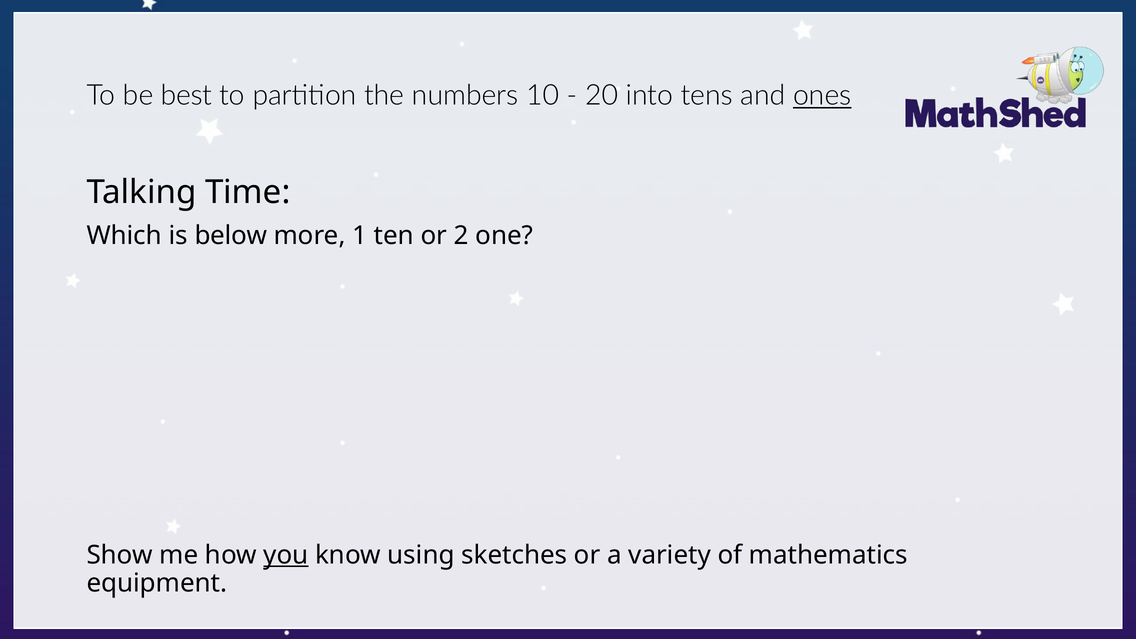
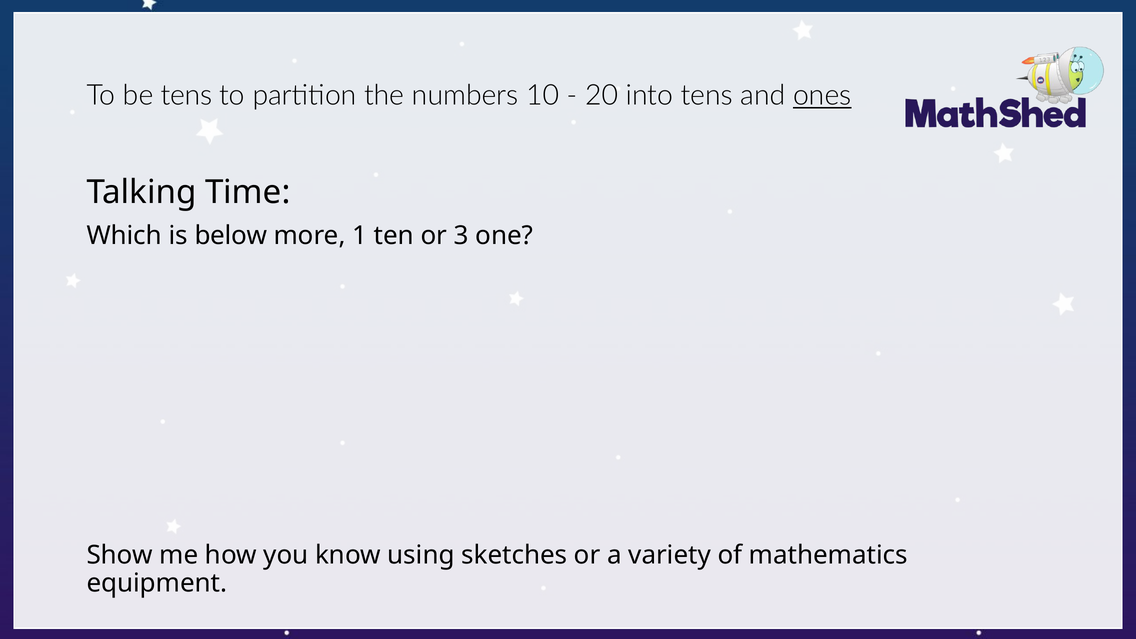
be best: best -> tens (186, 96)
2: 2 -> 3 (461, 236)
you underline: present -> none (286, 555)
